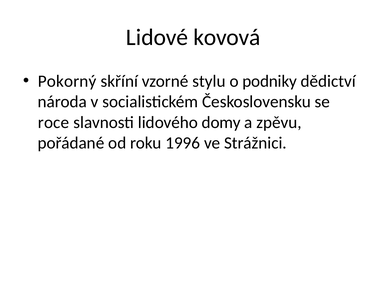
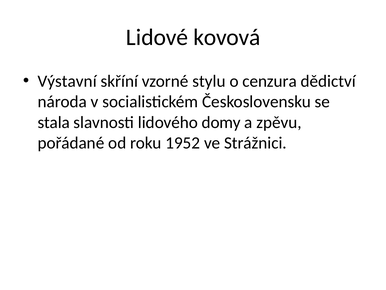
Pokorný: Pokorný -> Výstavní (67, 81)
podniky: podniky -> cenzura (270, 81)
roce: roce -> stala (54, 122)
1996: 1996 -> 1952 (183, 143)
